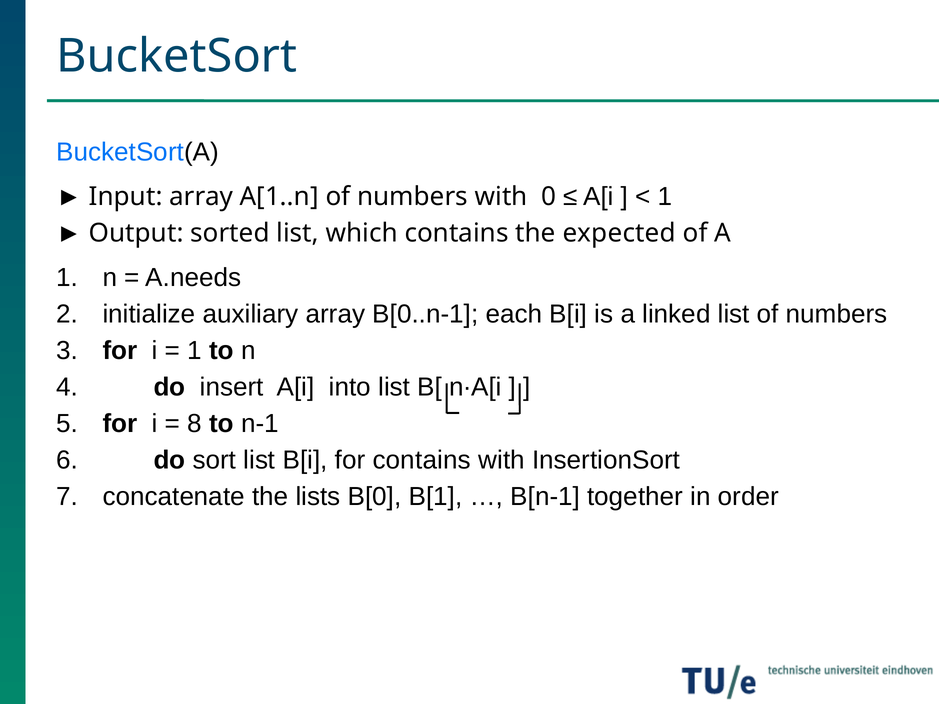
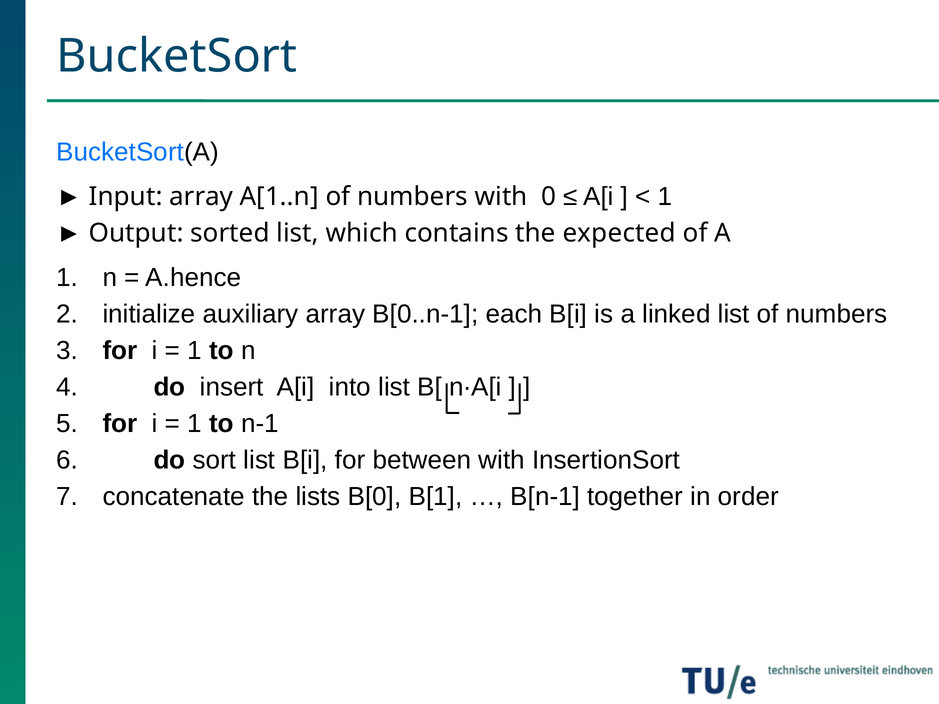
A.needs: A.needs -> A.hence (193, 278)
8: 8 -> 1 (195, 424)
for contains: contains -> between (422, 460)
